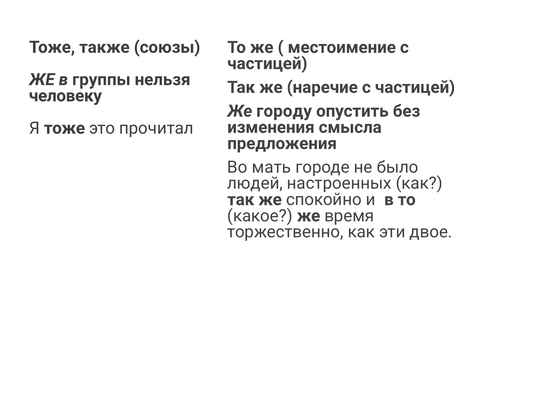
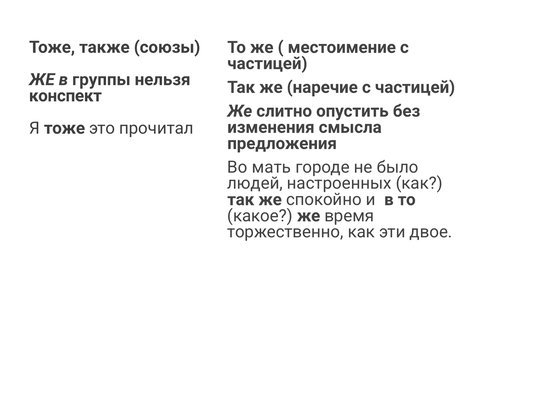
человеку: человеку -> конспект (65, 96)
городу: городу -> слитно (284, 111)
